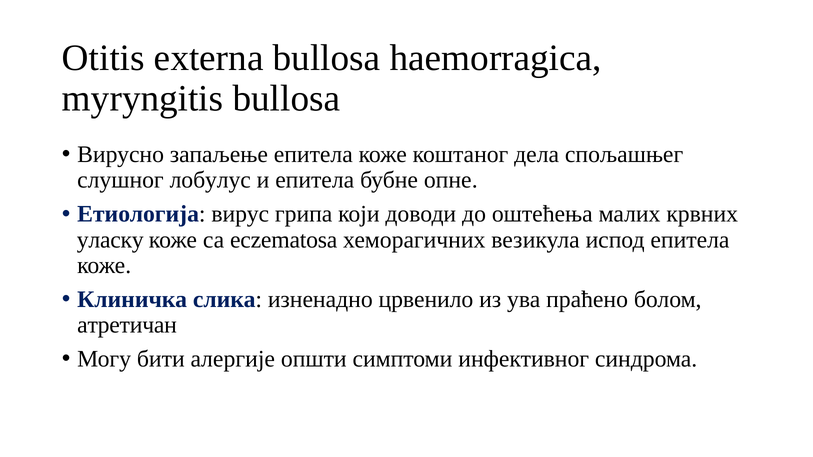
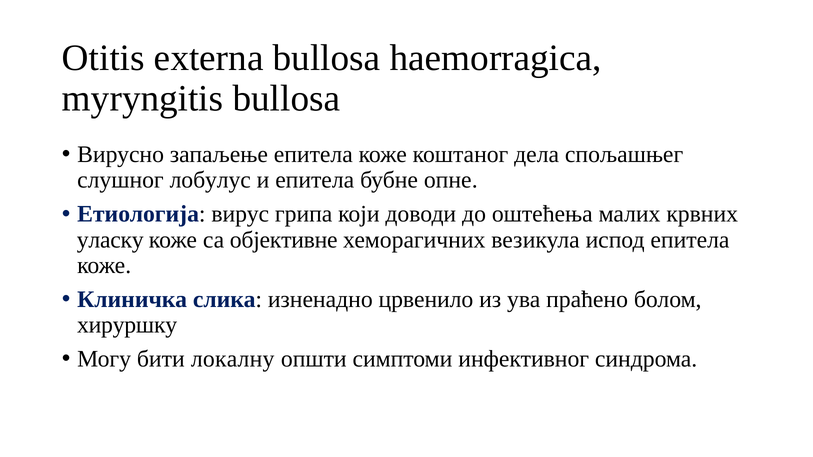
eczematosa: eczematosa -> објективне (284, 240)
атретичан: атретичан -> хируршку (127, 325)
алергије: алергије -> локалну (233, 359)
